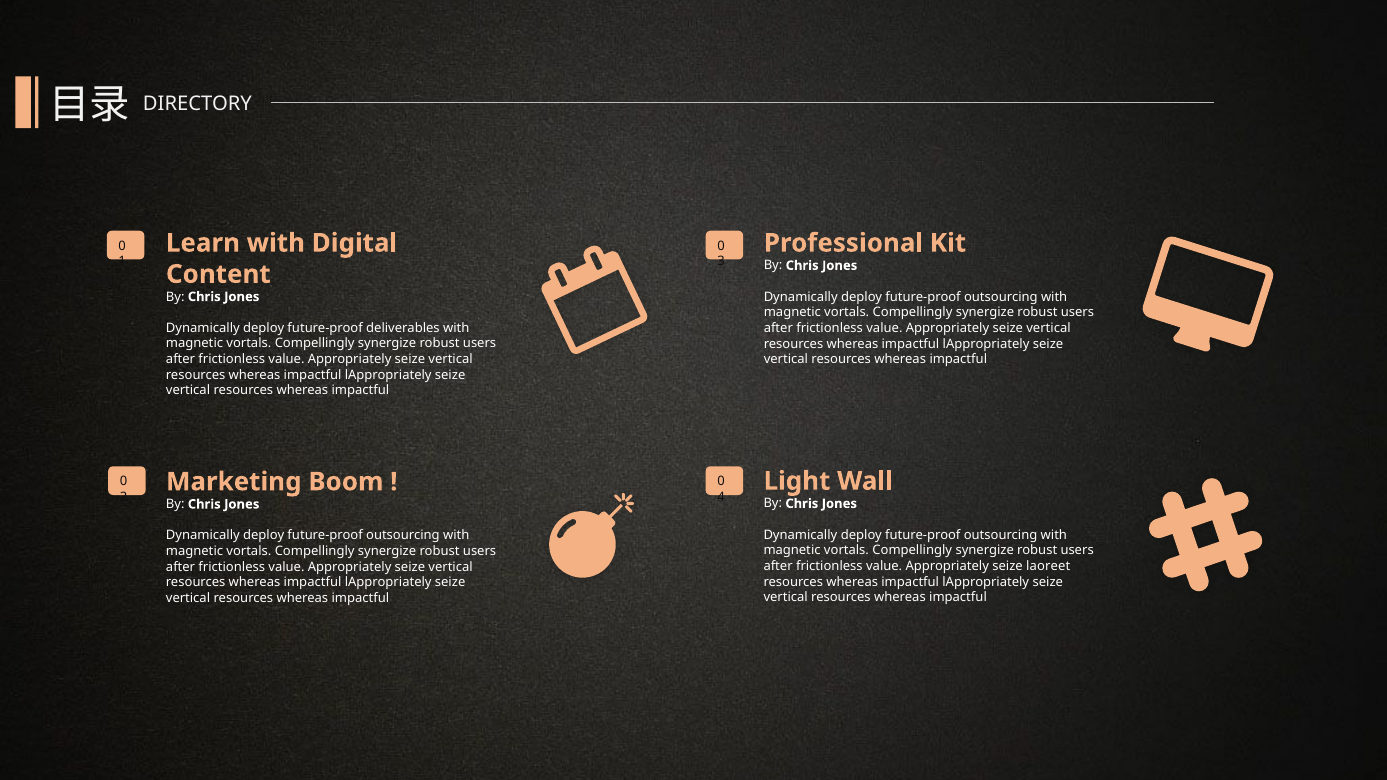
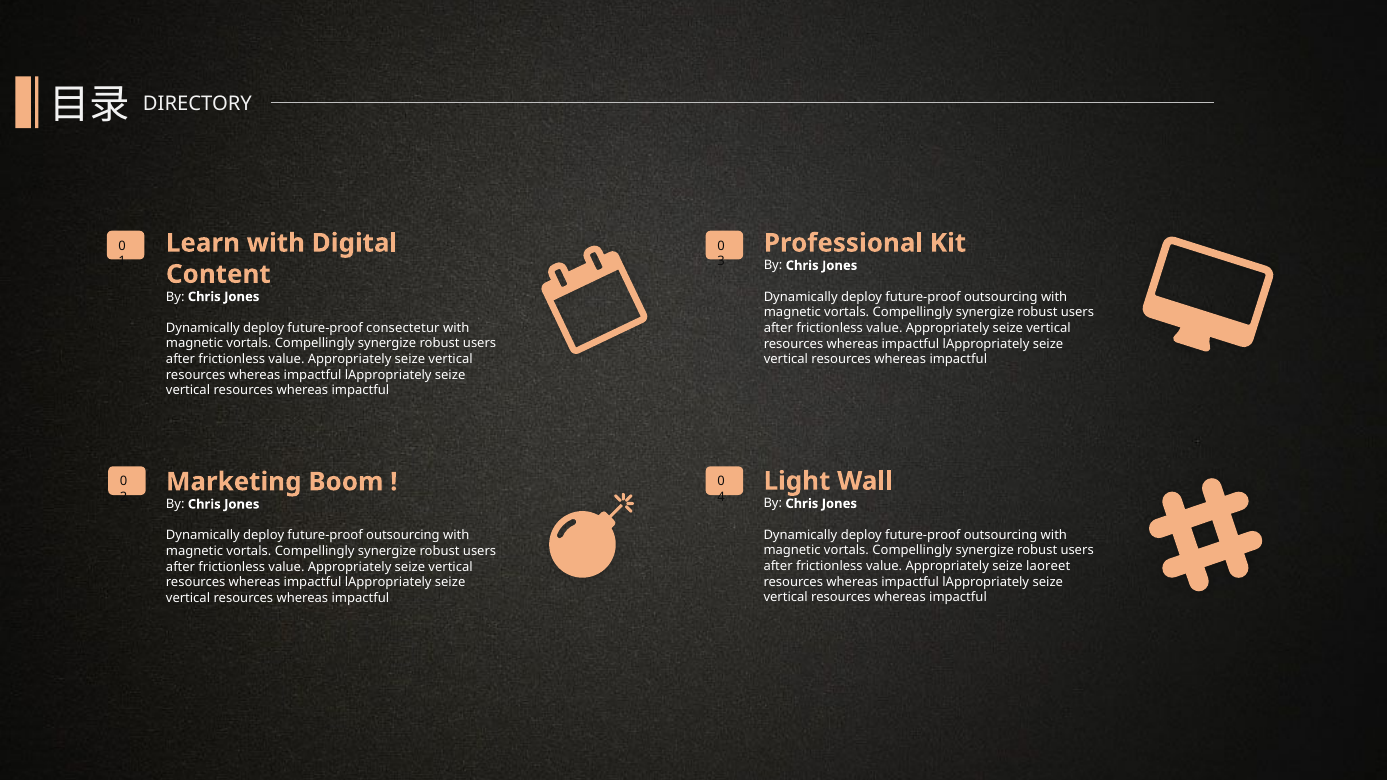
deliverables: deliverables -> consectetur (403, 328)
